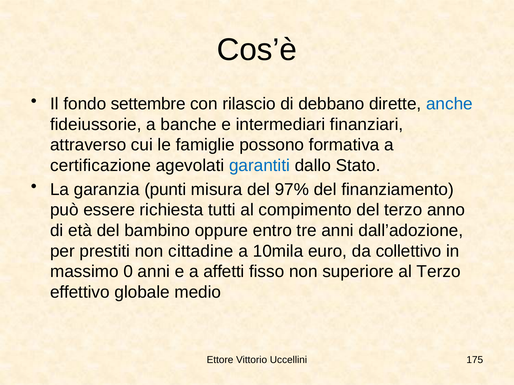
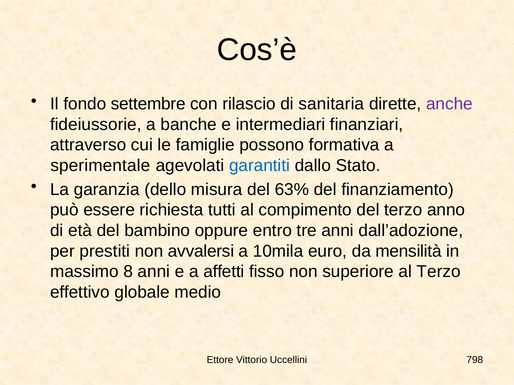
debbano: debbano -> sanitaria (331, 104)
anche colour: blue -> purple (449, 104)
certificazione: certificazione -> sperimentale (100, 166)
punti: punti -> dello (165, 190)
97%: 97% -> 63% (292, 190)
cittadine: cittadine -> avvalersi (201, 251)
collettivo: collettivo -> mensilità (409, 251)
0: 0 -> 8 (128, 272)
175: 175 -> 798 (475, 360)
